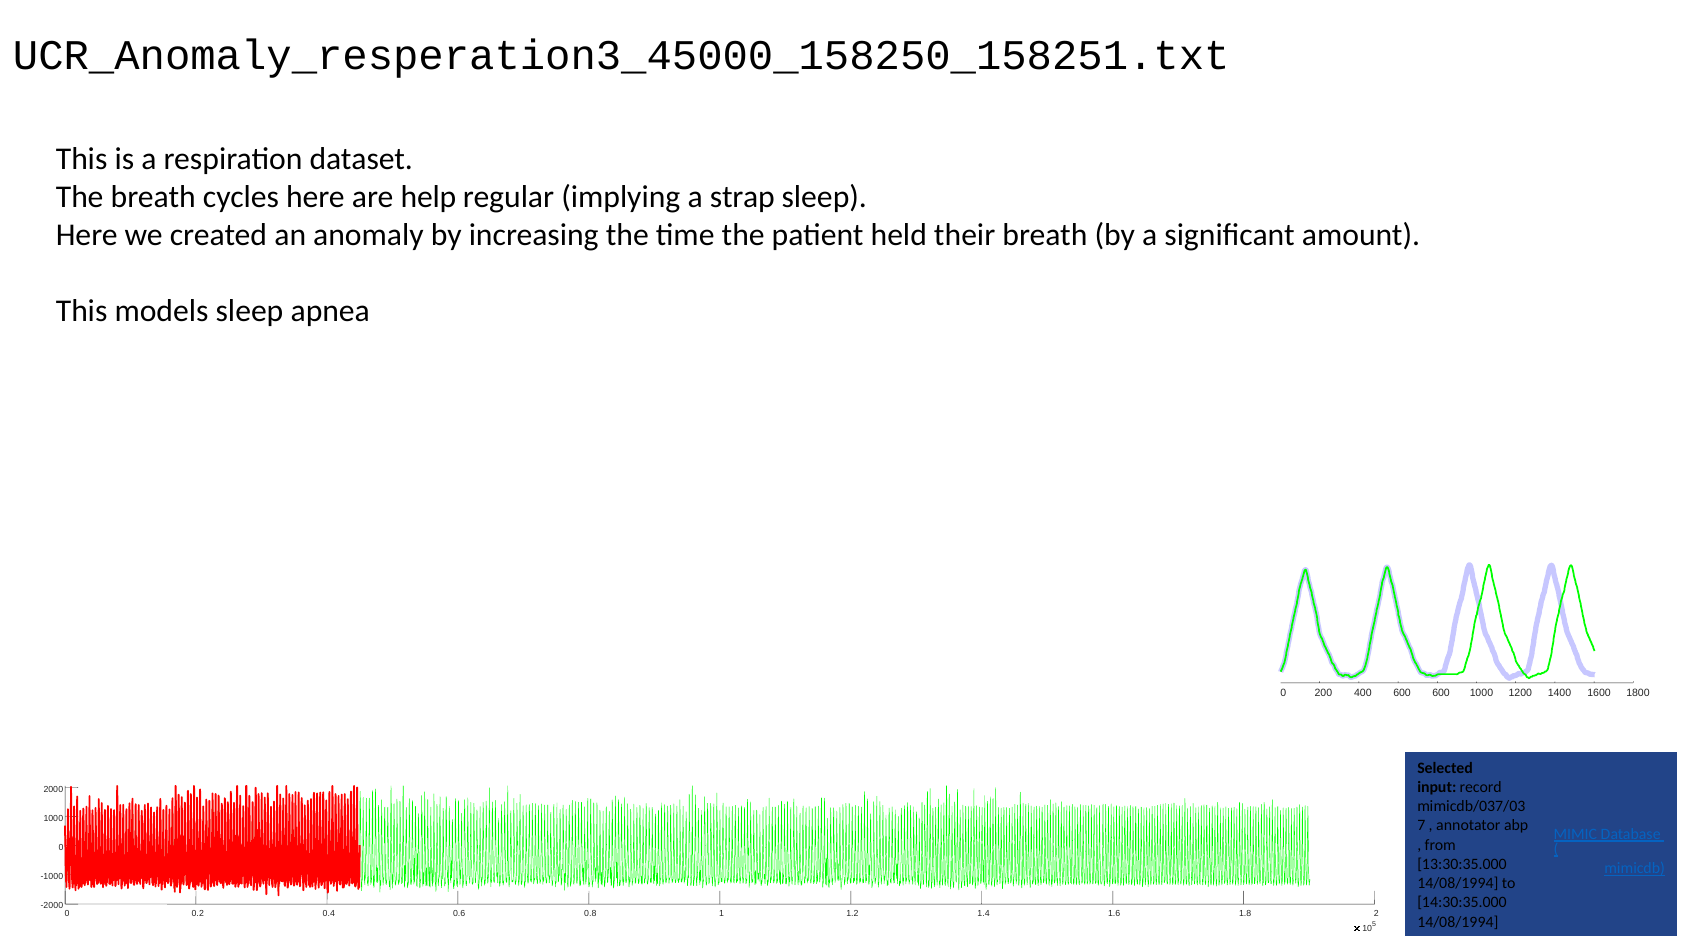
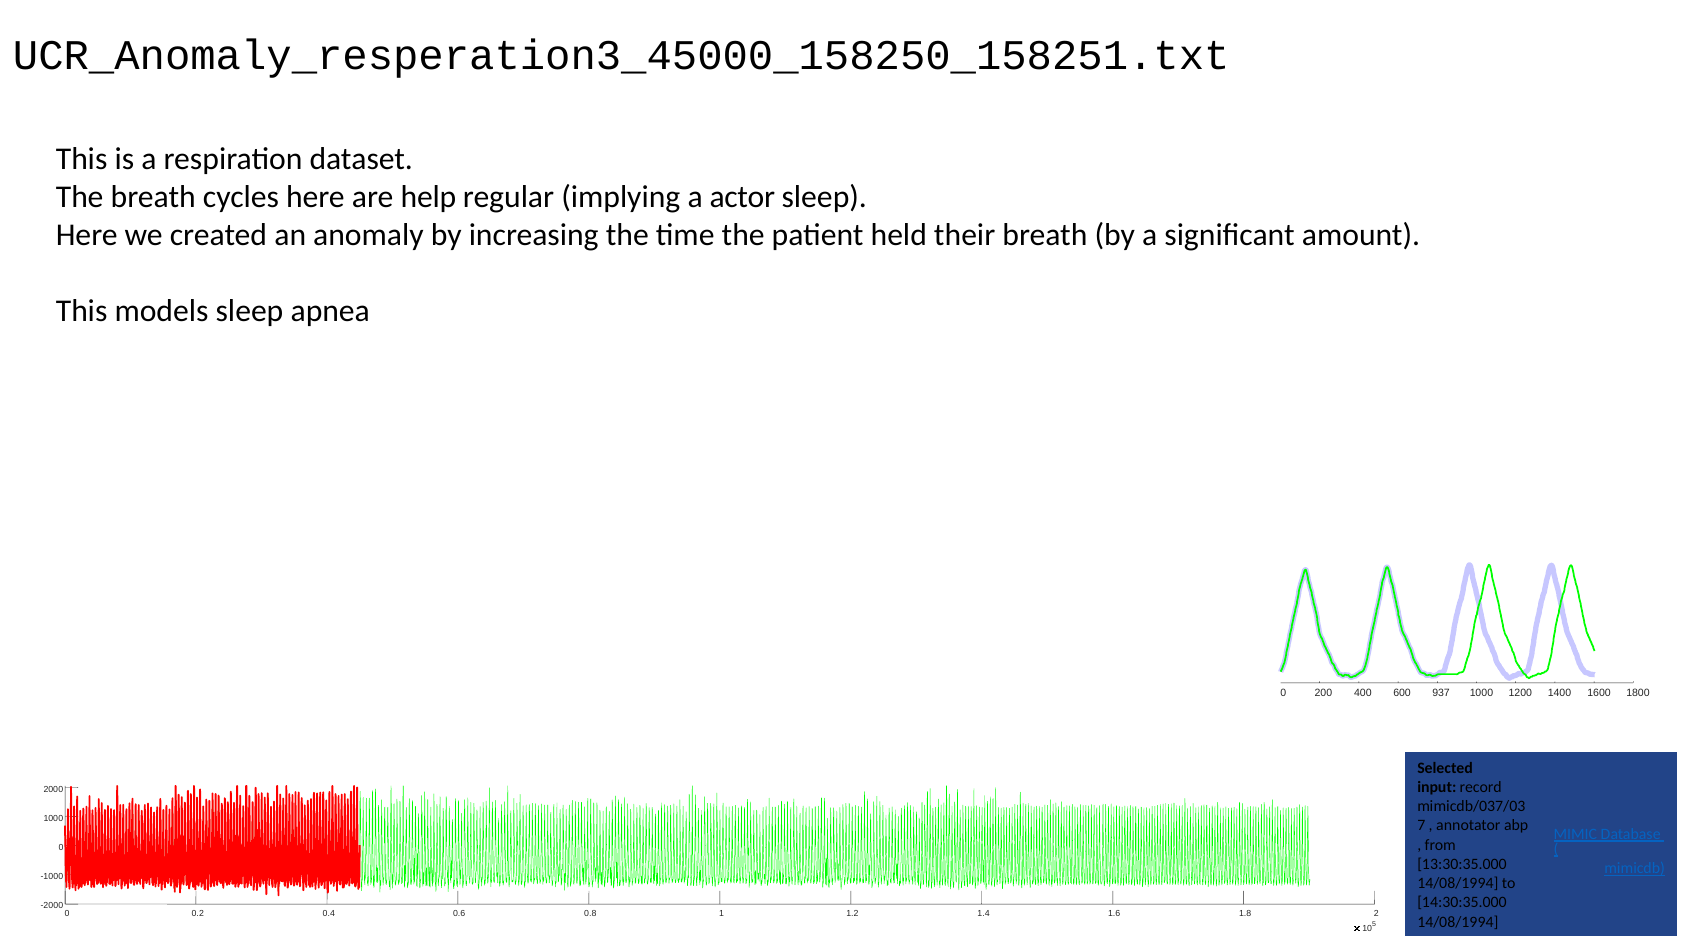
strap: strap -> actor (742, 197)
600 600: 600 -> 937 (1441, 693)
